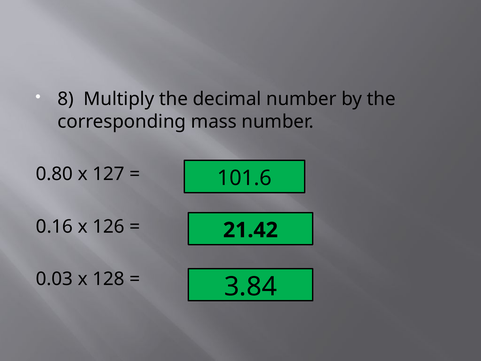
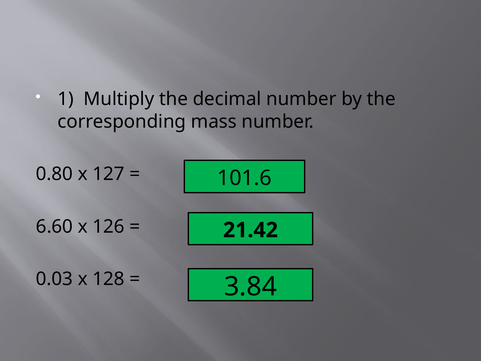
8: 8 -> 1 (66, 99)
0.16: 0.16 -> 6.60 (55, 226)
